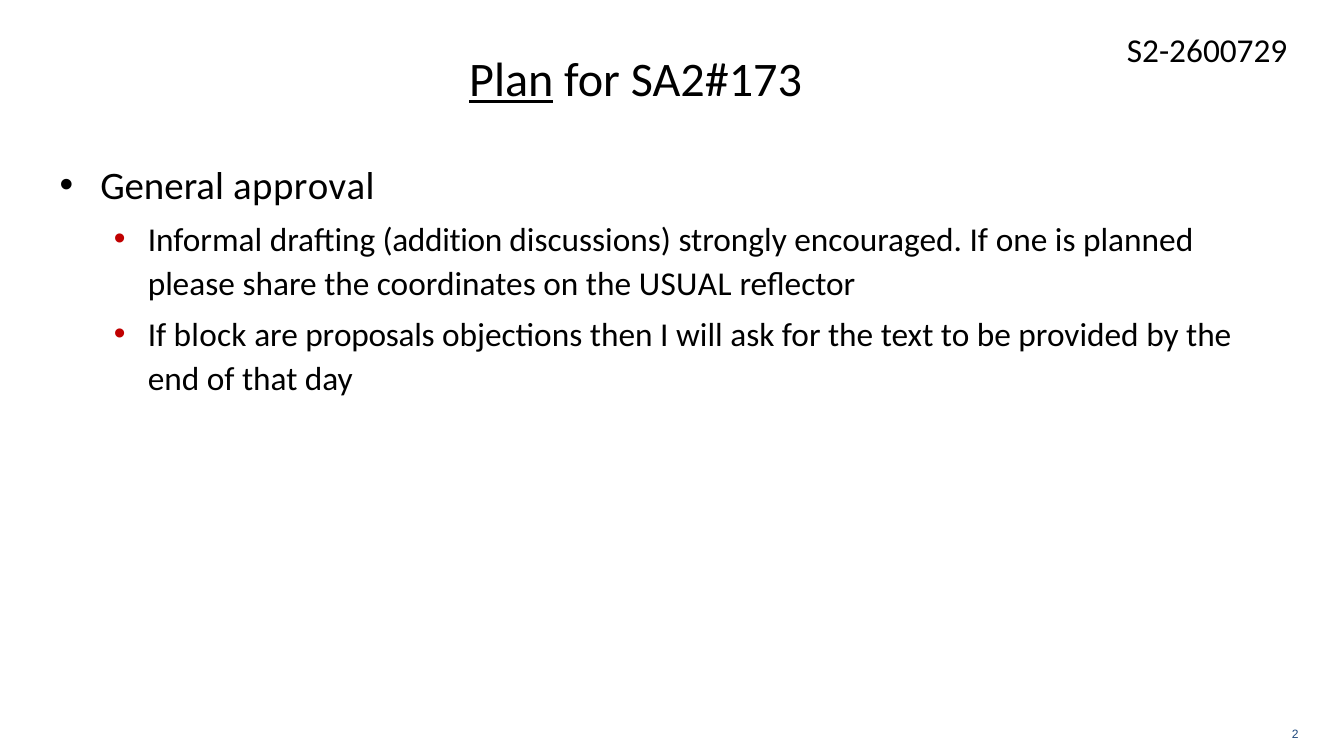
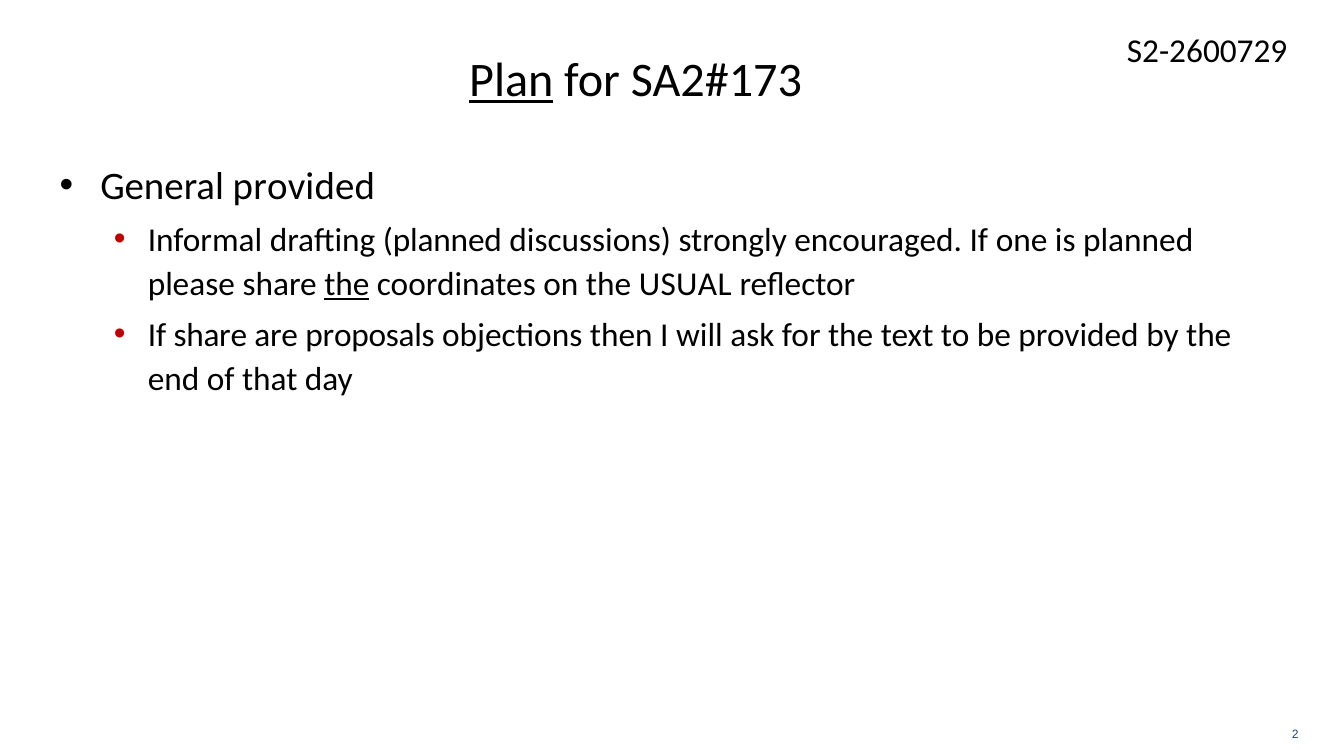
General approval: approval -> provided (304, 187)
drafting addition: addition -> planned (442, 240)
the underline: none -> present (347, 284)
If block: block -> share (210, 335)
